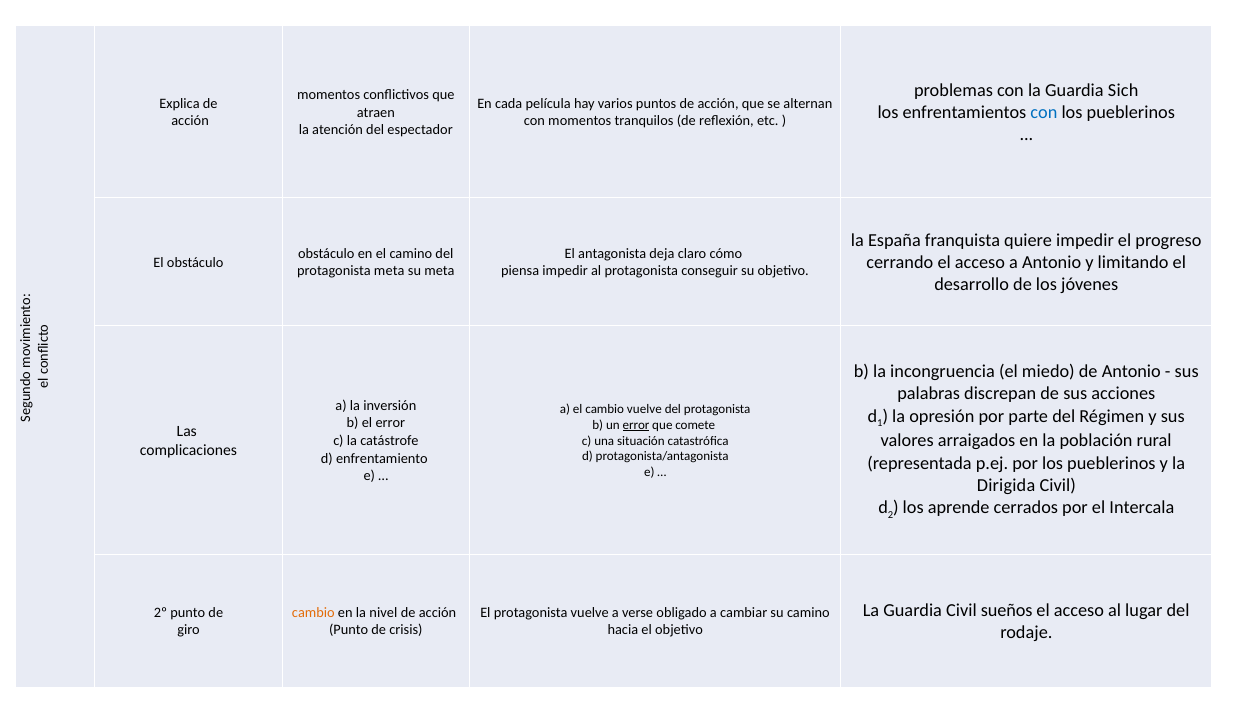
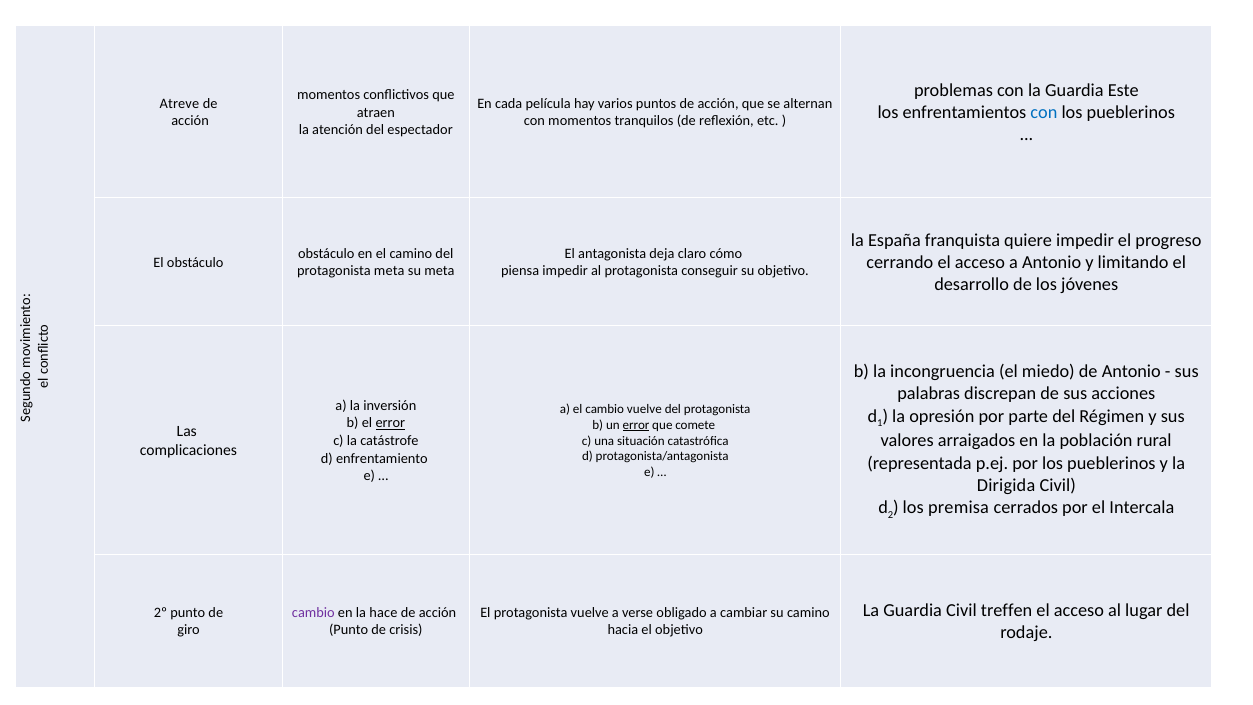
Sich: Sich -> Este (1123, 90)
Explica: Explica -> Atreve (179, 103)
error underline: none -> present (390, 423)
aprende: aprende -> premisa (959, 507)
sueños: sueños -> treffen (1007, 610)
cambio colour: orange -> purple (313, 612)
nivel: nivel -> hace (383, 612)
